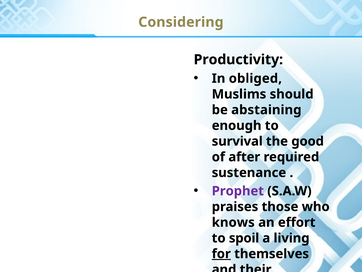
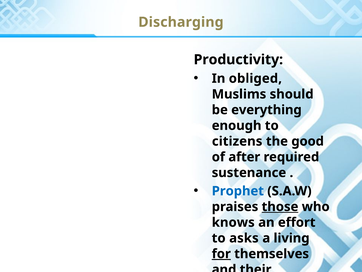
Considering: Considering -> Discharging (181, 22)
abstaining: abstaining -> everything (266, 110)
survival: survival -> citizens (237, 141)
Prophet colour: purple -> blue (238, 191)
those underline: none -> present (280, 206)
spoil: spoil -> asks (244, 238)
